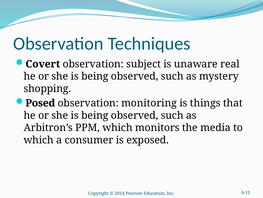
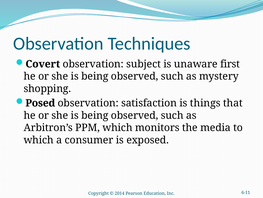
real: real -> first (230, 64)
monitoring: monitoring -> satisfaction (149, 103)
